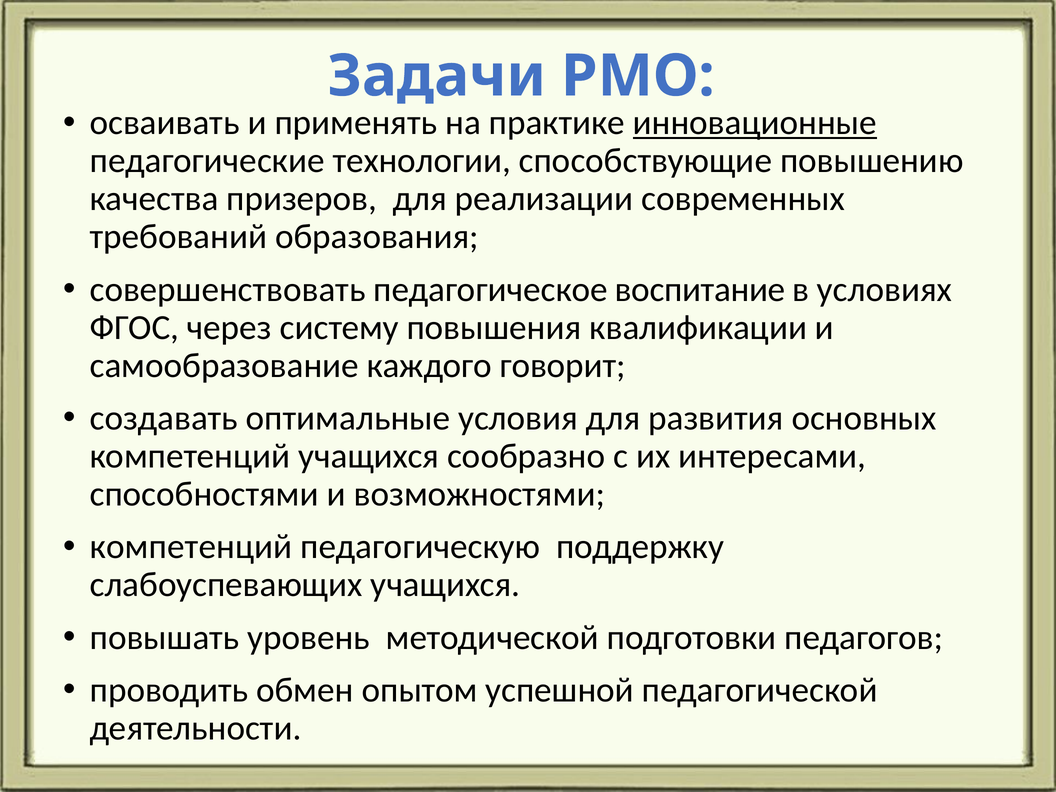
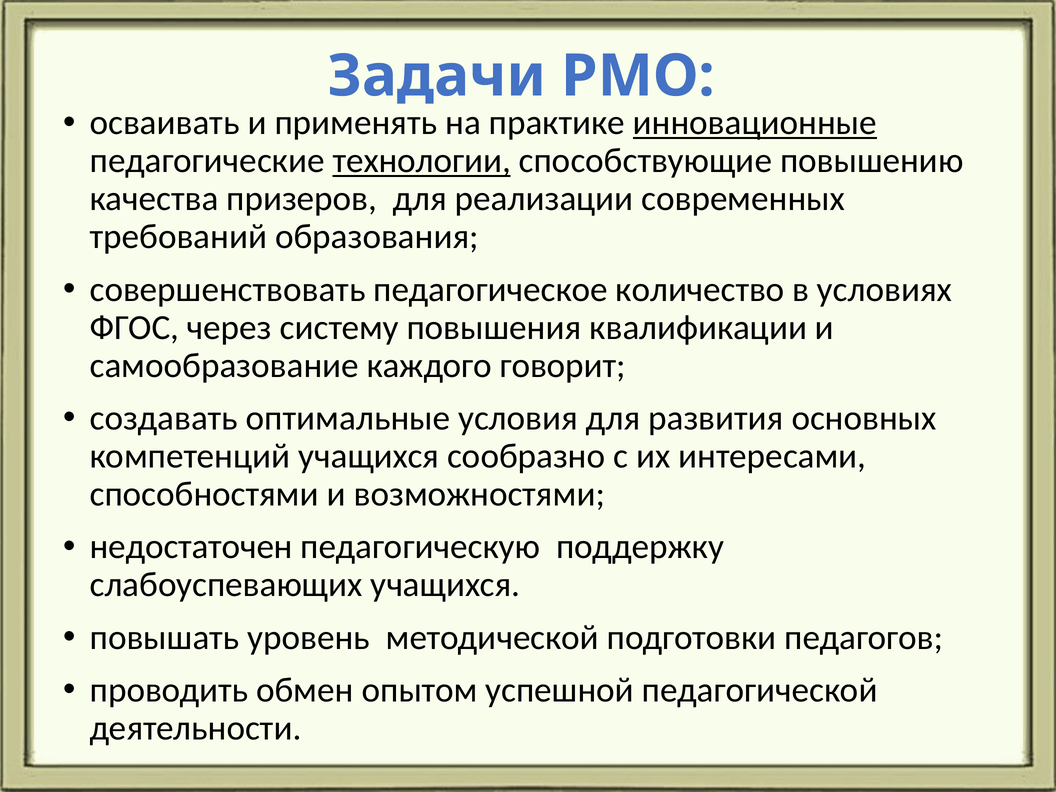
технологии underline: none -> present (422, 161)
воспитание: воспитание -> количество (700, 290)
компетенций: компетенций -> недостаточен (191, 547)
